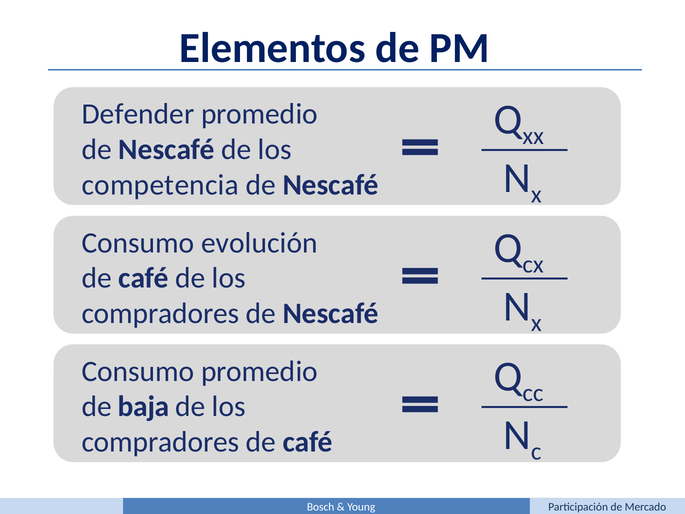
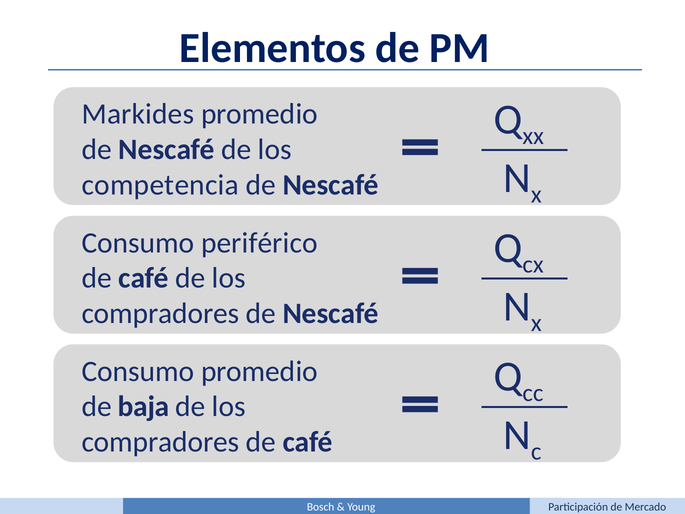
Defender: Defender -> Markides (138, 114)
evolución: evolución -> periférico (259, 243)
